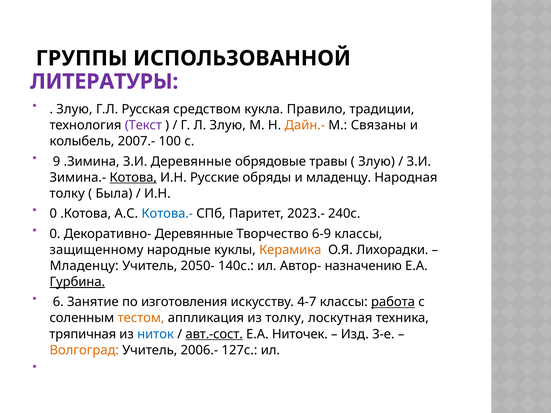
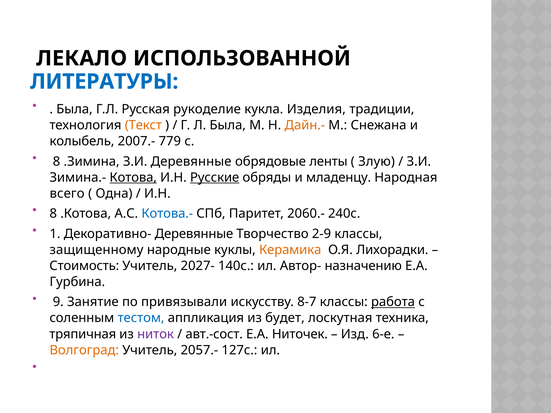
ГРУППЫ: ГРУППЫ -> ЛЕКАЛО (82, 58)
ЛИТЕРАТУРЫ colour: purple -> blue (104, 82)
Злую: Злую -> Была (74, 109)
средством: средством -> рукоделие (207, 109)
Правило: Правило -> Изделия (316, 109)
Текст colour: purple -> orange (143, 125)
Л Злую: Злую -> Была (228, 125)
Связаны: Связаны -> Снежана (379, 125)
100: 100 -> 779 (170, 141)
9: 9 -> 8 (57, 162)
травы: травы -> ленты (328, 162)
Русские underline: none -> present (215, 178)
толку: толку -> всего (67, 194)
Была: Была -> Одна (114, 194)
0: 0 -> 8 (53, 214)
2023.-: 2023.- -> 2060.- (306, 214)
0: 0 -> 1 (55, 234)
6-9: 6-9 -> 2-9 (322, 234)
Младенцу: Младенцу -> Стоимость (84, 266)
2050-: 2050- -> 2027- (198, 266)
Гурбина underline: present -> none (77, 282)
6: 6 -> 9 (58, 302)
изготовления: изготовления -> привязывали (184, 302)
4-7: 4-7 -> 8-7 (307, 302)
тестом colour: orange -> blue (141, 318)
из толку: толку -> будет (285, 318)
ниток colour: blue -> purple (156, 334)
авт.-сост underline: present -> none (214, 334)
3-е: 3-е -> 6-е (383, 334)
2006.-: 2006.- -> 2057.- (199, 350)
